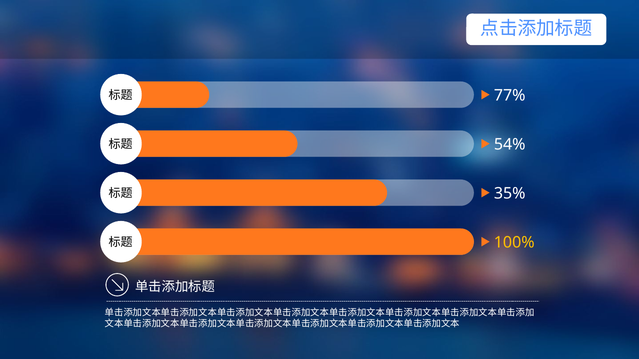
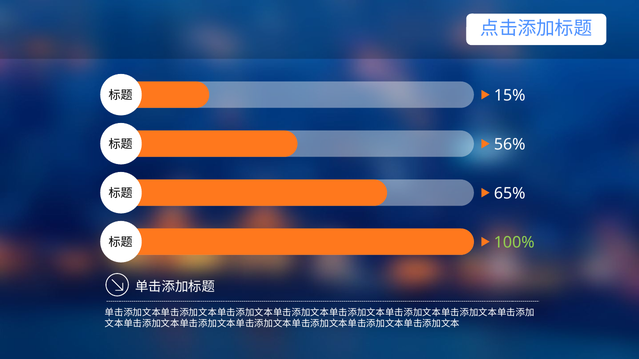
77%: 77% -> 15% (510, 96)
54%: 54% -> 56% (510, 145)
35%: 35% -> 65% (510, 194)
100% colour: yellow -> light green (514, 243)
